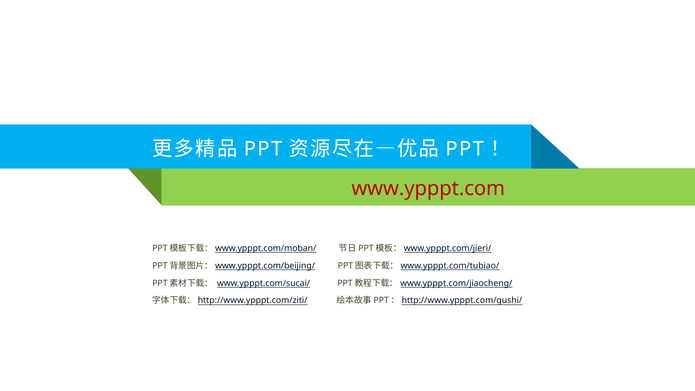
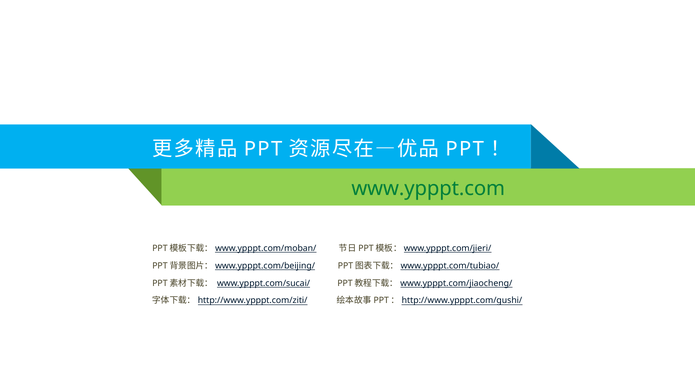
www.ypppt.com colour: red -> green (428, 188)
